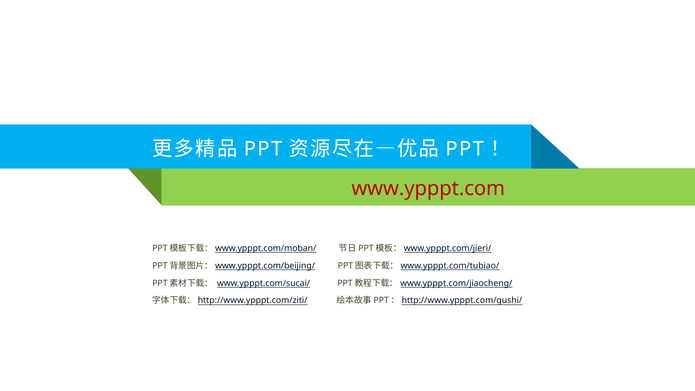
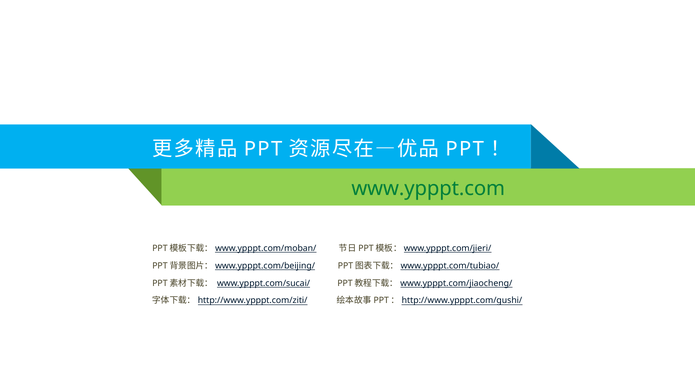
www.ypppt.com colour: red -> green (428, 188)
